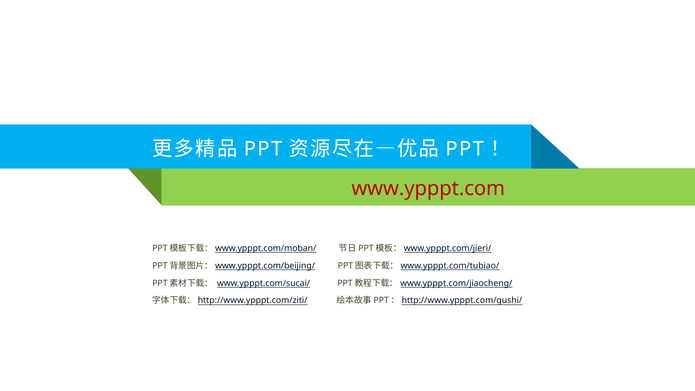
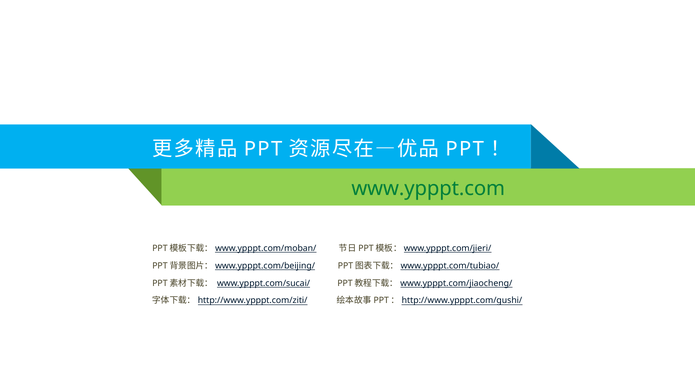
www.ypppt.com colour: red -> green (428, 188)
